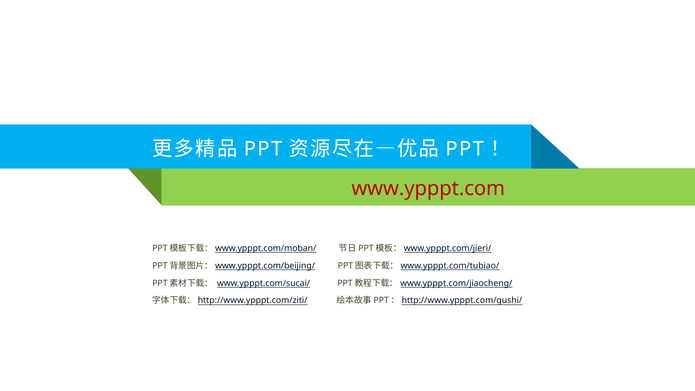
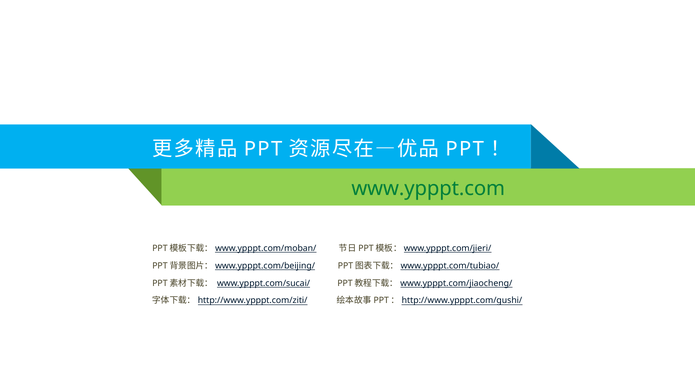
www.ypppt.com colour: red -> green (428, 188)
